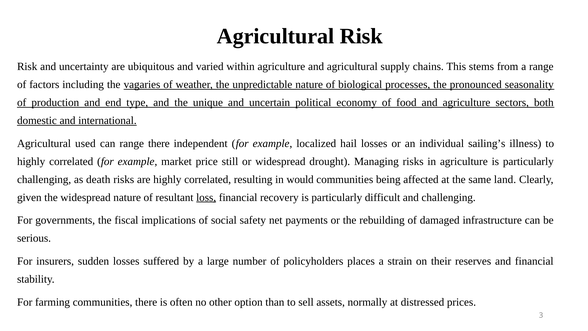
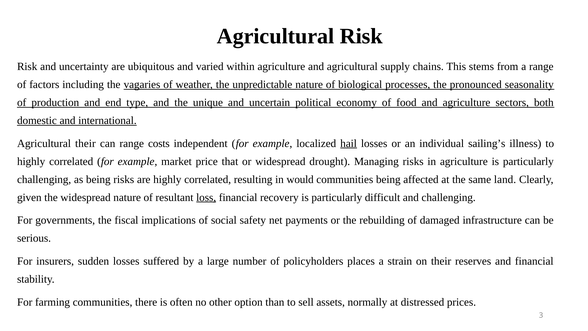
Agricultural used: used -> their (85, 143)
range there: there -> costs (159, 143)
hail underline: none -> present (349, 143)
still: still -> that (230, 161)
as death: death -> being (98, 179)
